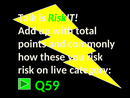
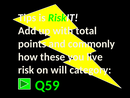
Talk: Talk -> Tips (27, 18)
you risk: risk -> live (95, 57)
live: live -> will (59, 70)
